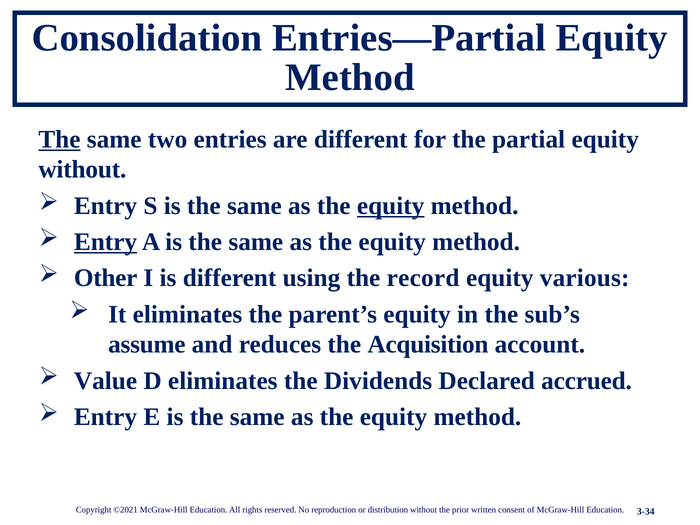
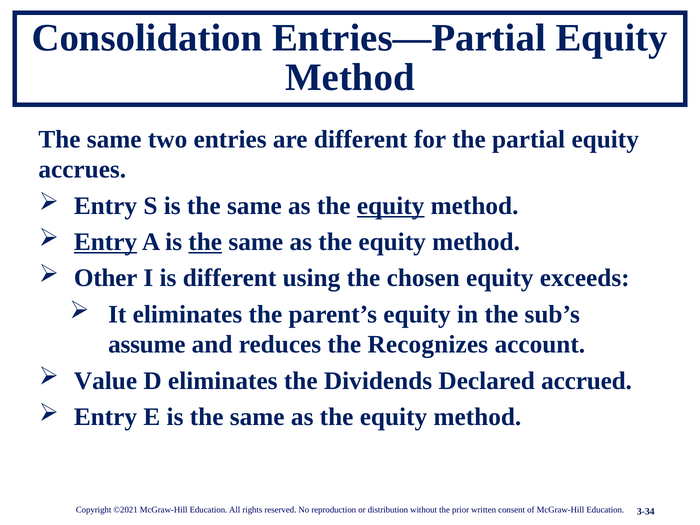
The underline: present -> none (59, 139)
without: without -> accrues (82, 170)
the underline: none -> present (205, 242)
record: record -> chosen (423, 278)
various: various -> exceeds (585, 278)
Acquisition: Acquisition -> Recognizes (428, 345)
